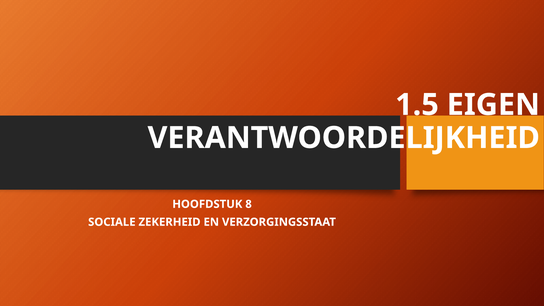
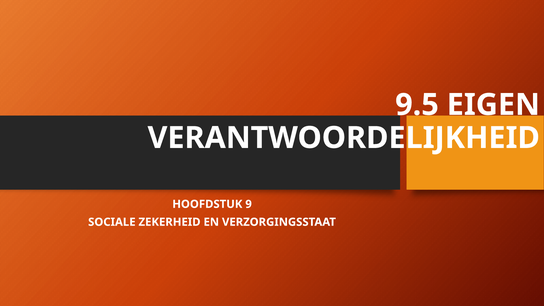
1.5: 1.5 -> 9.5 (417, 105)
8: 8 -> 9 (249, 204)
